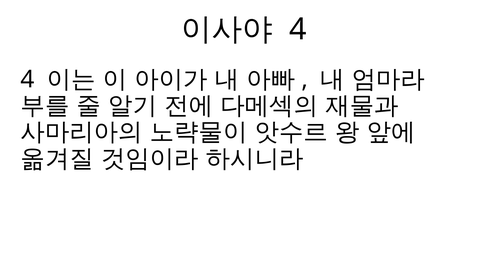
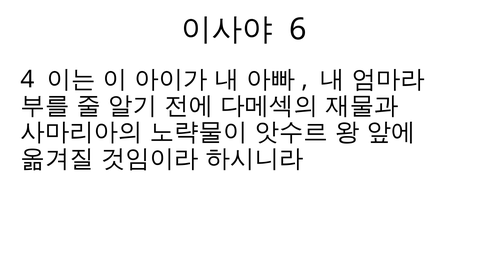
4: 4 -> 6 (298, 29)
